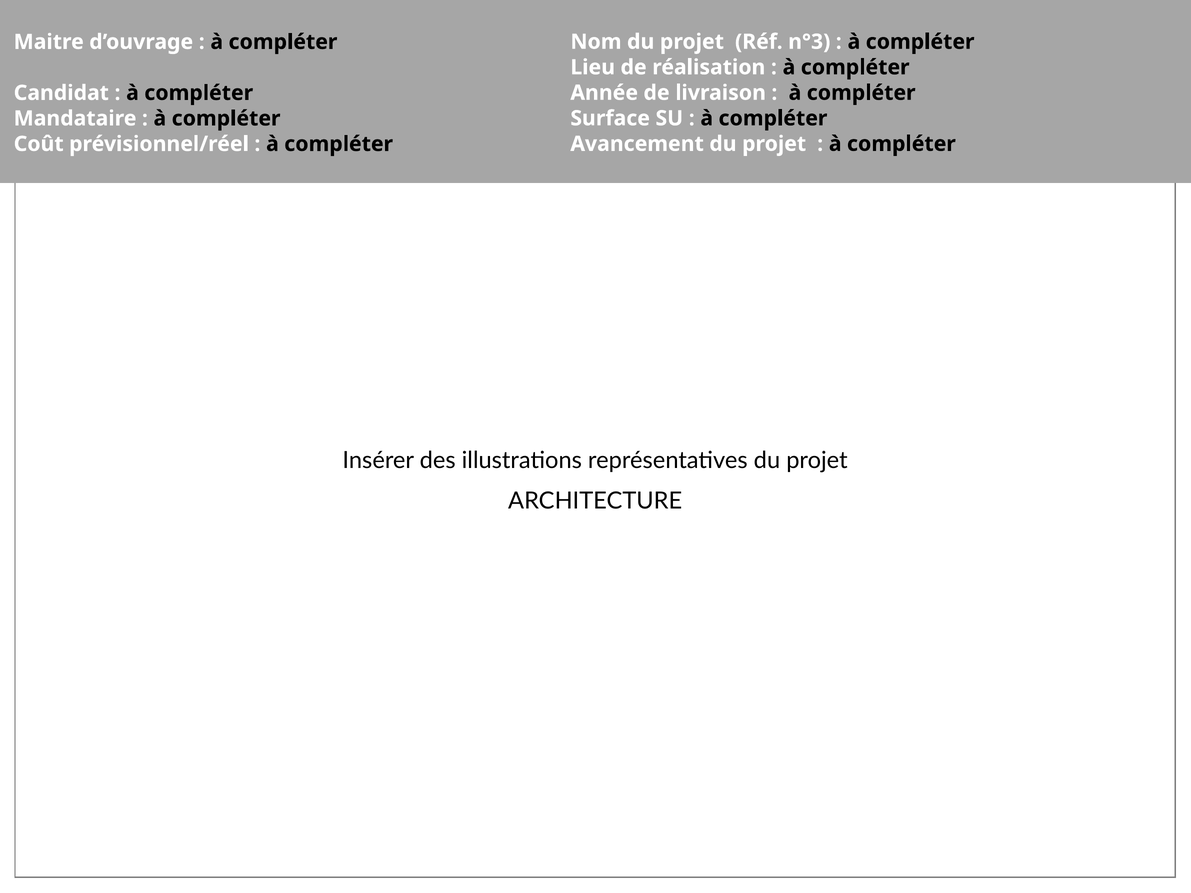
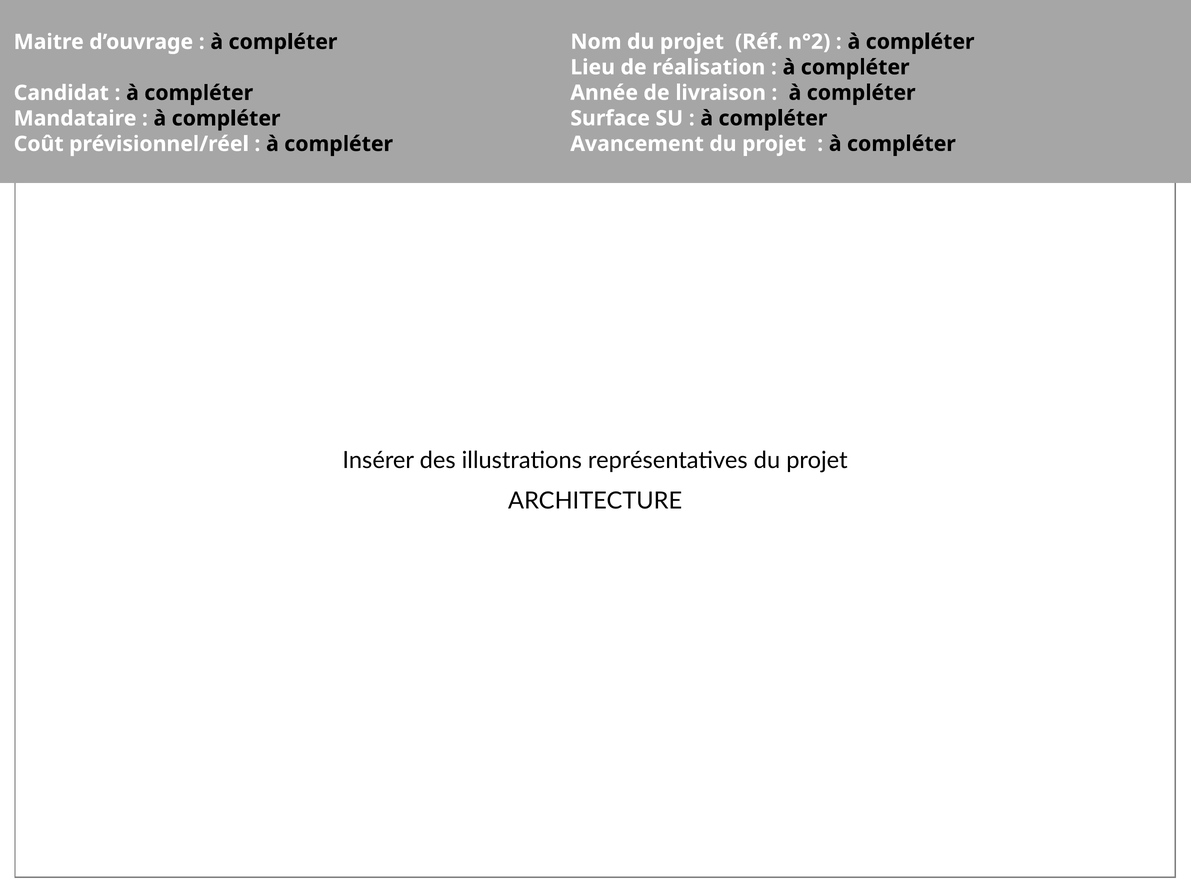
n°3: n°3 -> n°2 (809, 42)
